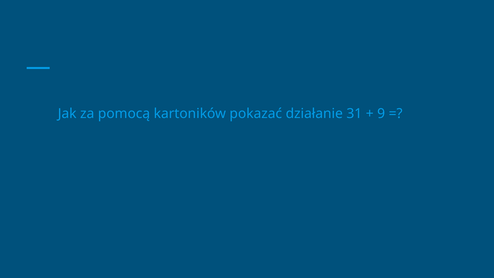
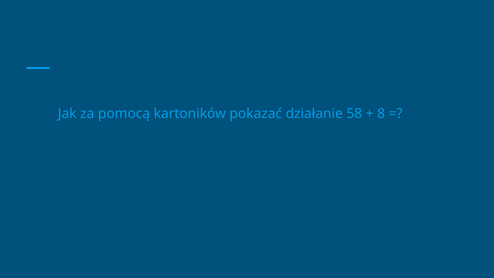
31: 31 -> 58 (354, 114)
9: 9 -> 8 (381, 114)
